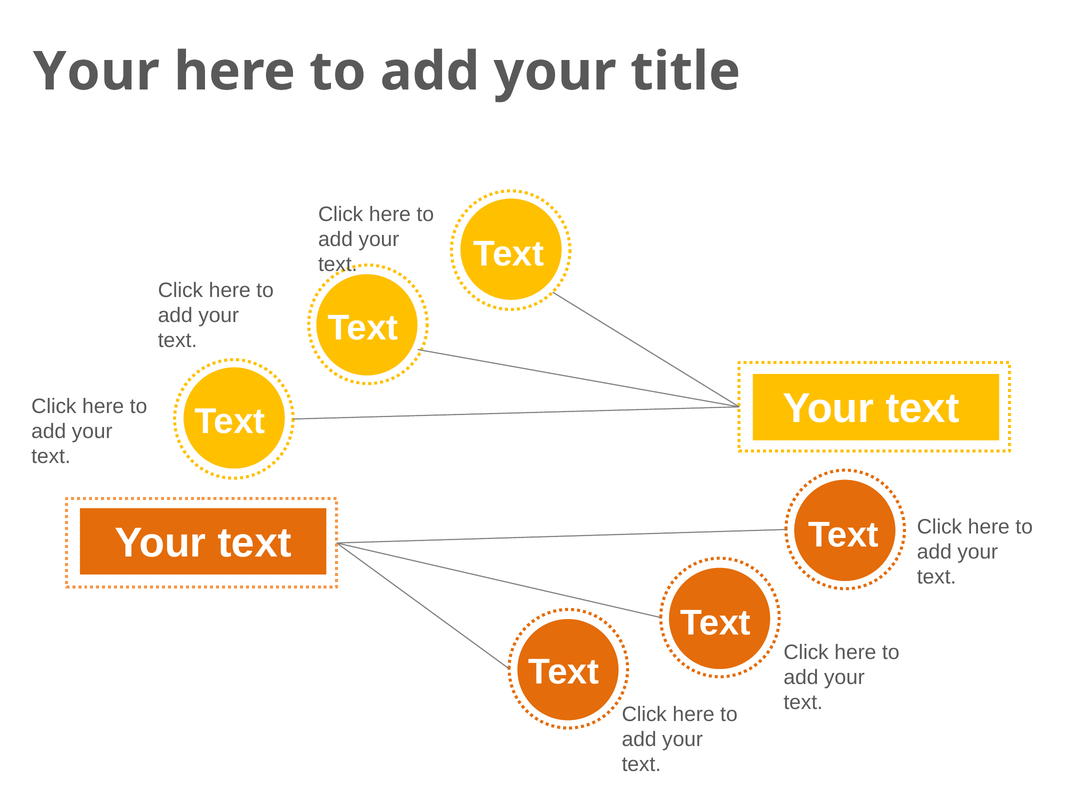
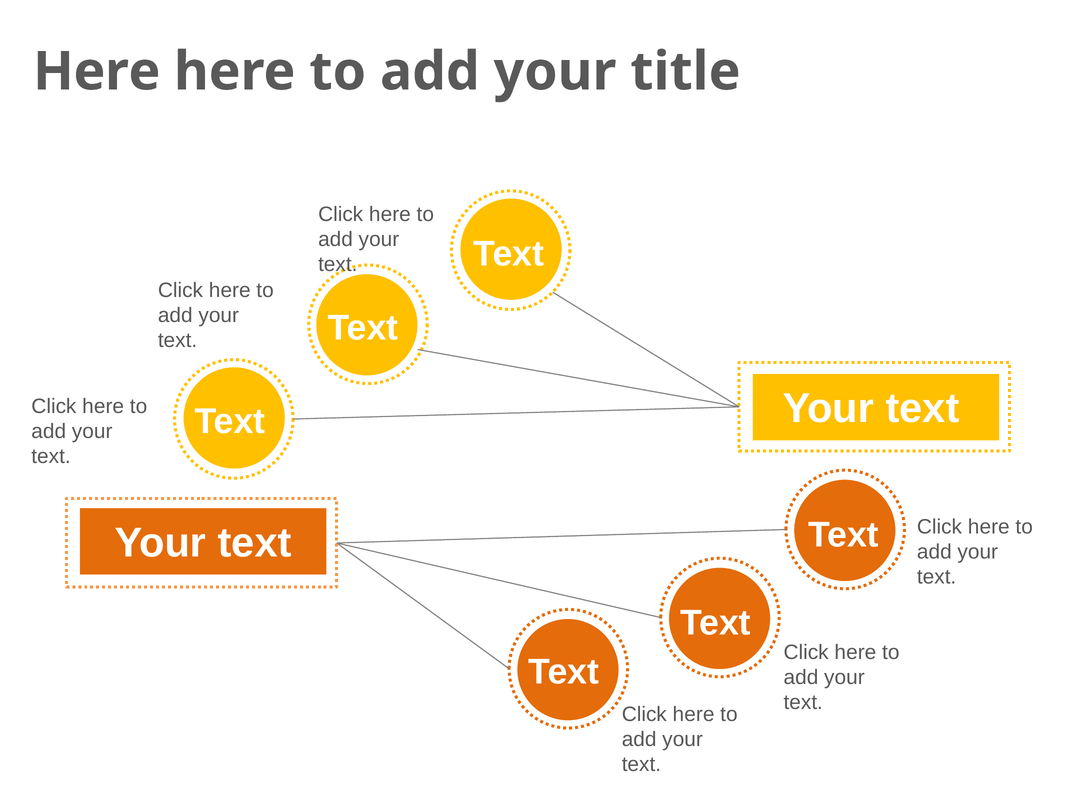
Your: Your -> Here (97, 72)
